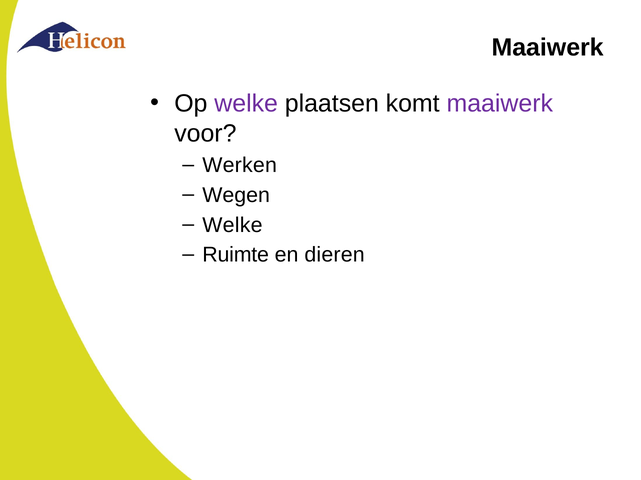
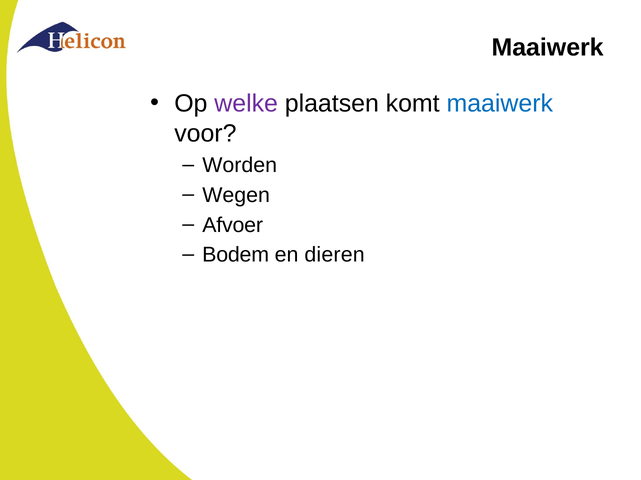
maaiwerk colour: purple -> blue (500, 104)
Werken: Werken -> Worden (240, 166)
Welke: Welke -> Afvoer (233, 225)
Ruimte: Ruimte -> Bodem (236, 255)
